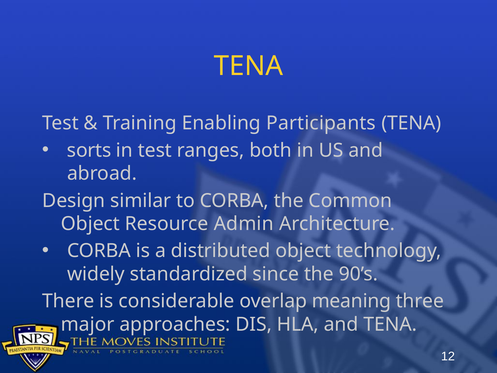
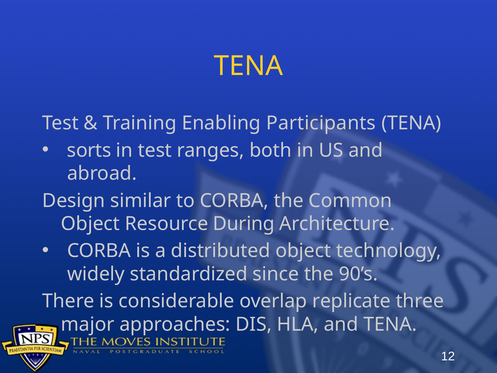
Admin: Admin -> During (244, 224)
meaning: meaning -> replicate (351, 301)
